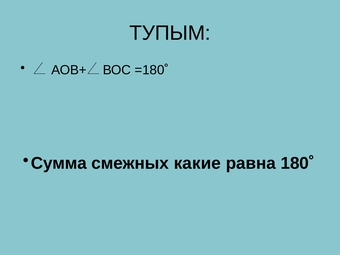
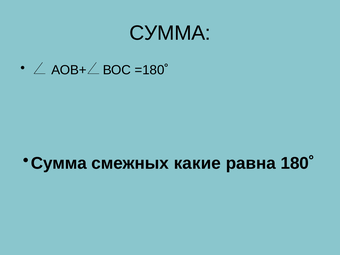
ТУПЫМ: ТУПЫМ -> СУММА (170, 33)
